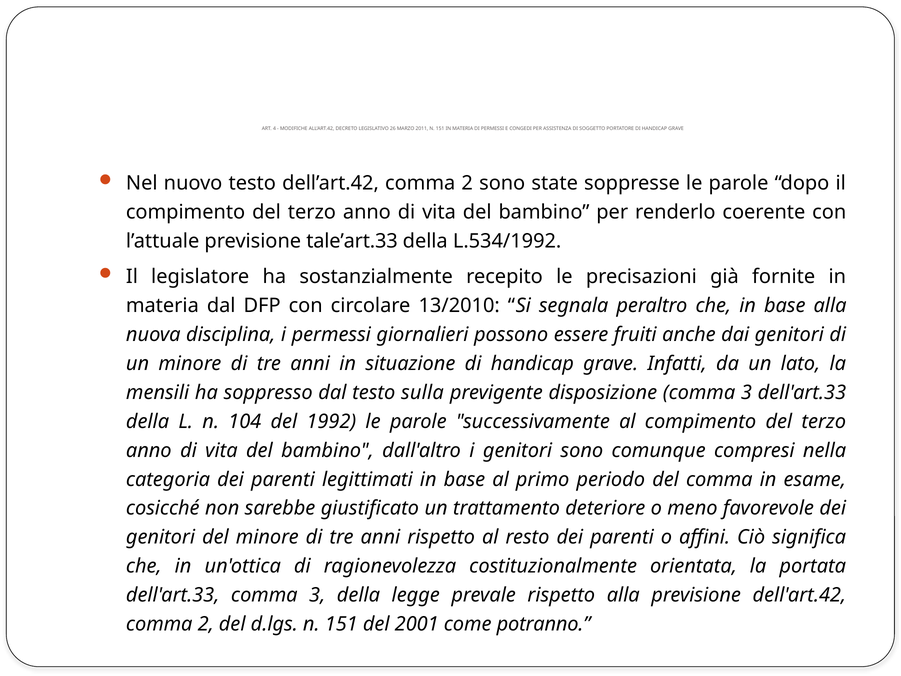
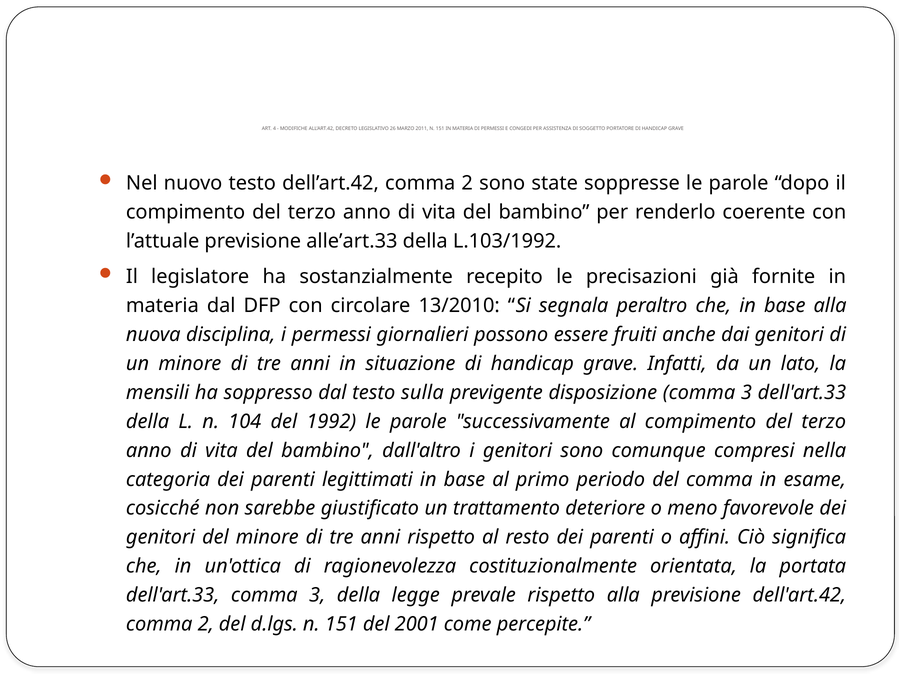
tale’art.33: tale’art.33 -> alle’art.33 (352, 241)
L.534/1992: L.534/1992 -> L.103/1992 (507, 241)
potranno: potranno -> percepite (544, 624)
